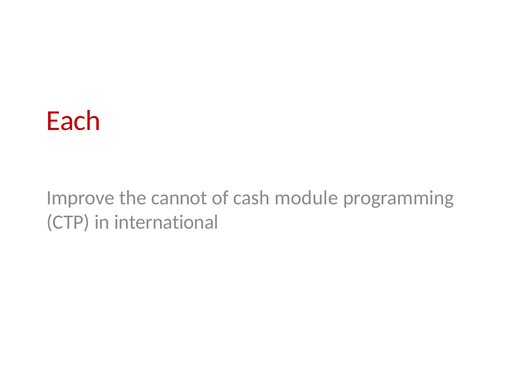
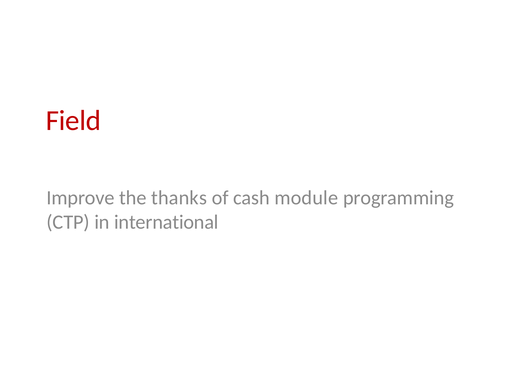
Each: Each -> Field (73, 121)
cannot: cannot -> thanks (179, 198)
